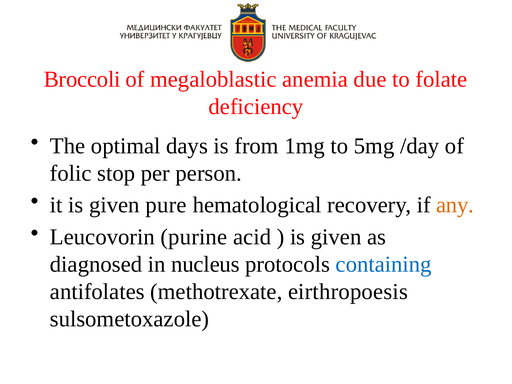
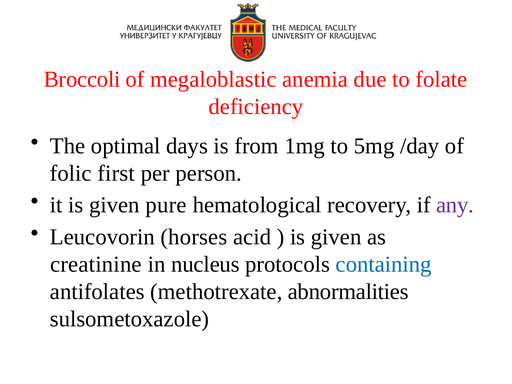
stop: stop -> first (116, 173)
any colour: orange -> purple (455, 205)
purine: purine -> horses (194, 237)
diagnosed: diagnosed -> creatinine (96, 264)
eirthropoesis: eirthropoesis -> abnormalities (348, 292)
